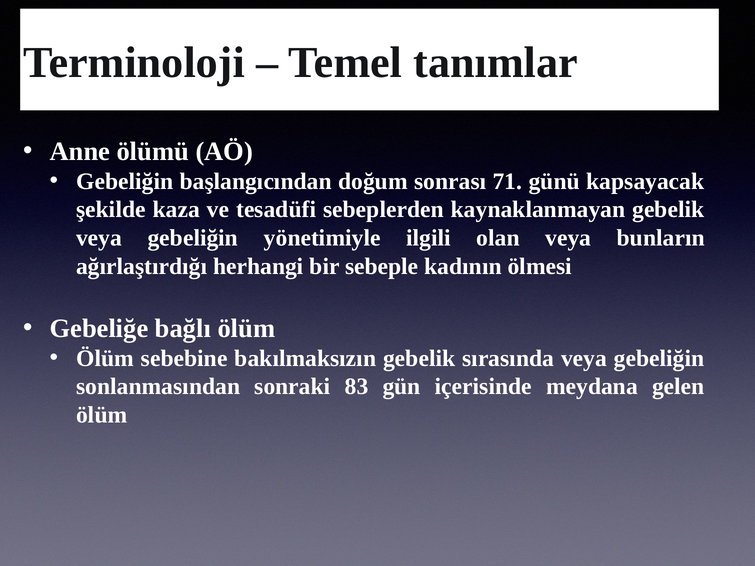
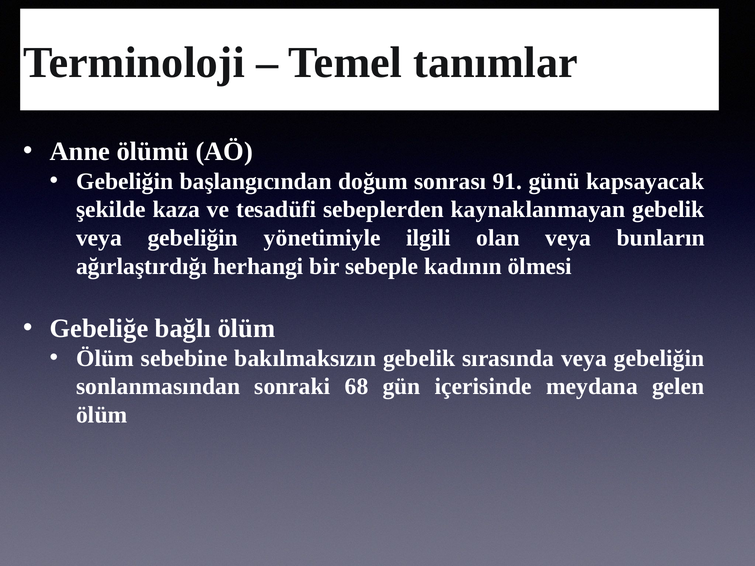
71: 71 -> 91 (507, 181)
83: 83 -> 68 (357, 387)
